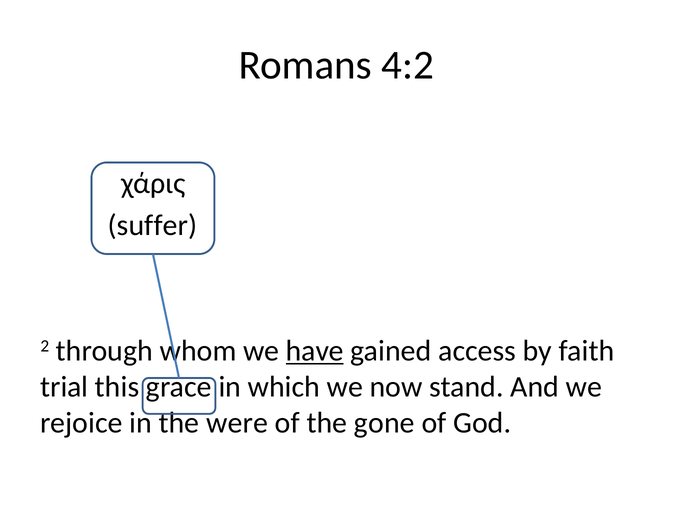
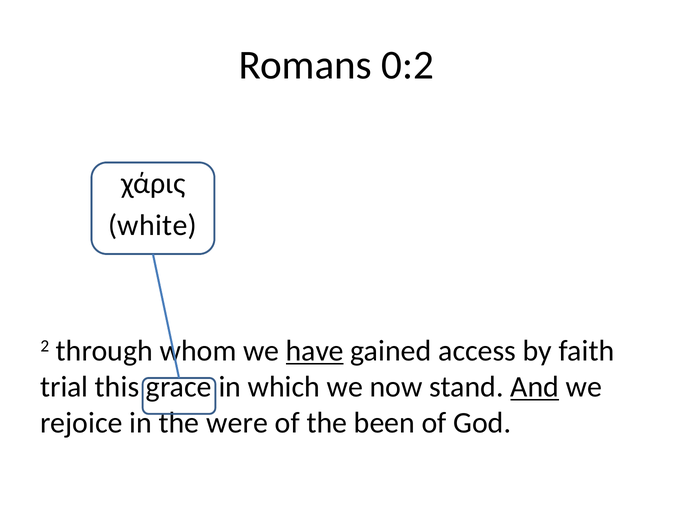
4:2: 4:2 -> 0:2 (408, 65)
suffer: suffer -> white (152, 225)
And underline: none -> present (535, 387)
gone: gone -> been (384, 423)
